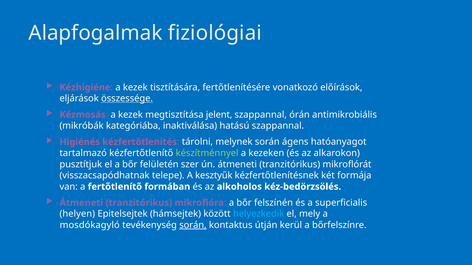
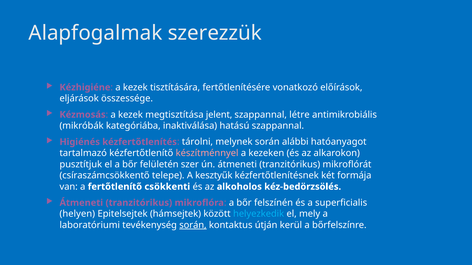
fiziológiai: fiziológiai -> szerezzük (215, 33)
összessége underline: present -> none (127, 99)
órán: órán -> létre (299, 115)
ágens: ágens -> alábbi (295, 142)
készítménnyel colour: light green -> pink (207, 153)
visszacsapódhatnak: visszacsapódhatnak -> csíraszámcsökkentő (105, 176)
formában: formában -> csökkenti (167, 187)
mosdókagyló: mosdókagyló -> laboratóriumi (90, 226)
